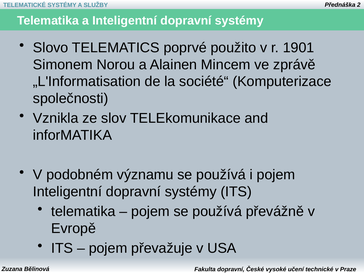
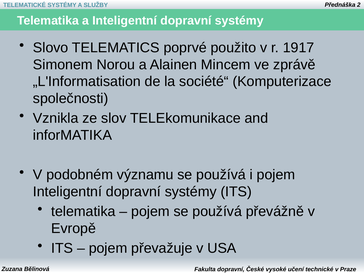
1901: 1901 -> 1917 (299, 48)
